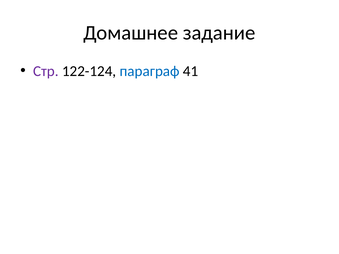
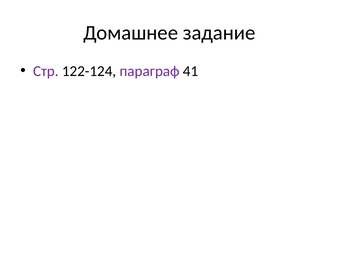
параграф colour: blue -> purple (150, 71)
